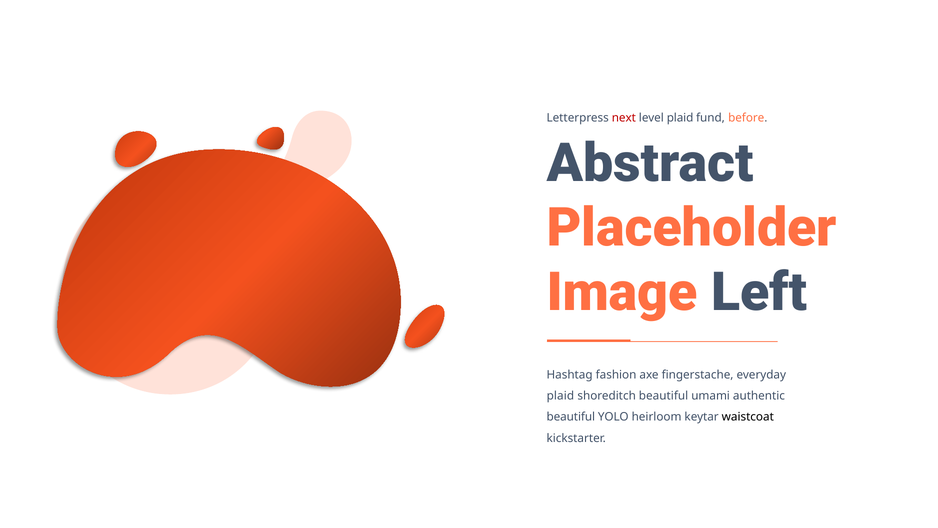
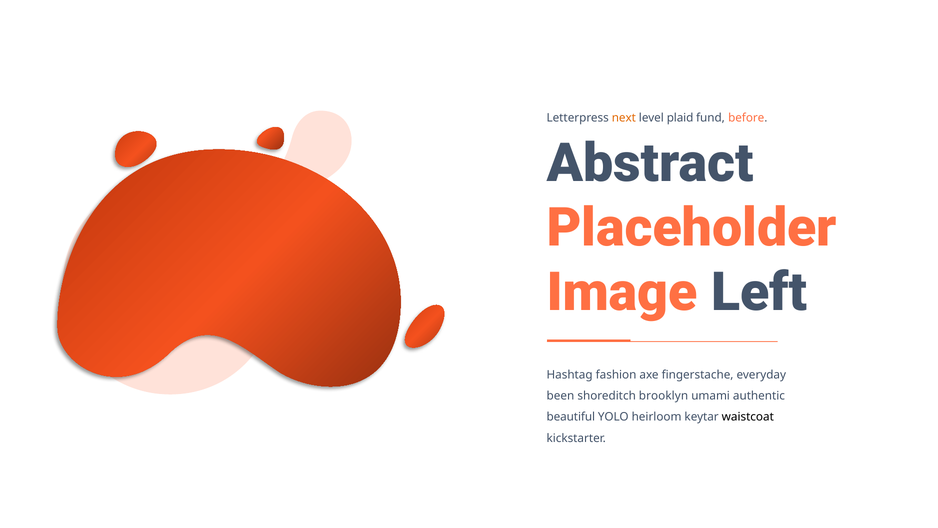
next colour: red -> orange (624, 118)
plaid: plaid -> been (560, 396)
shoreditch beautiful: beautiful -> brooklyn (664, 396)
